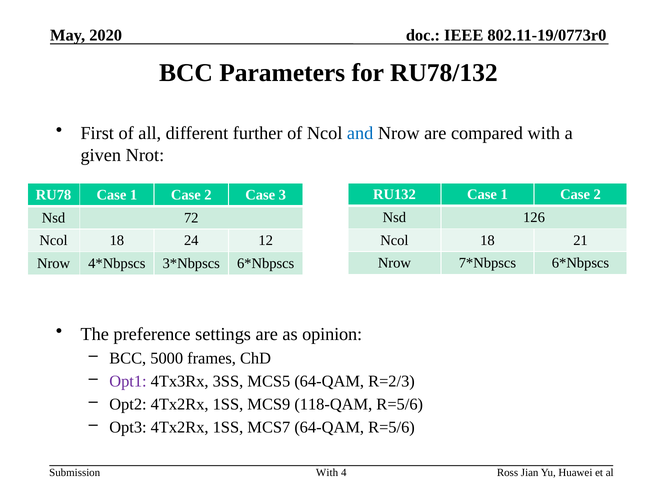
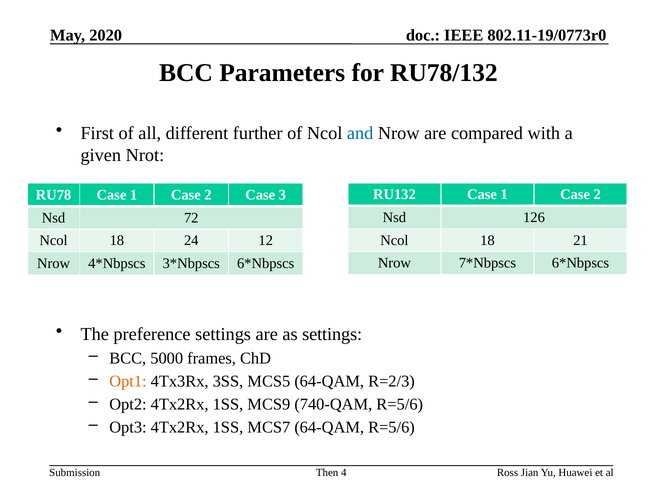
as opinion: opinion -> settings (332, 334)
Opt1 colour: purple -> orange (128, 381)
118-QAM: 118-QAM -> 740-QAM (333, 404)
With: With -> Then (327, 473)
